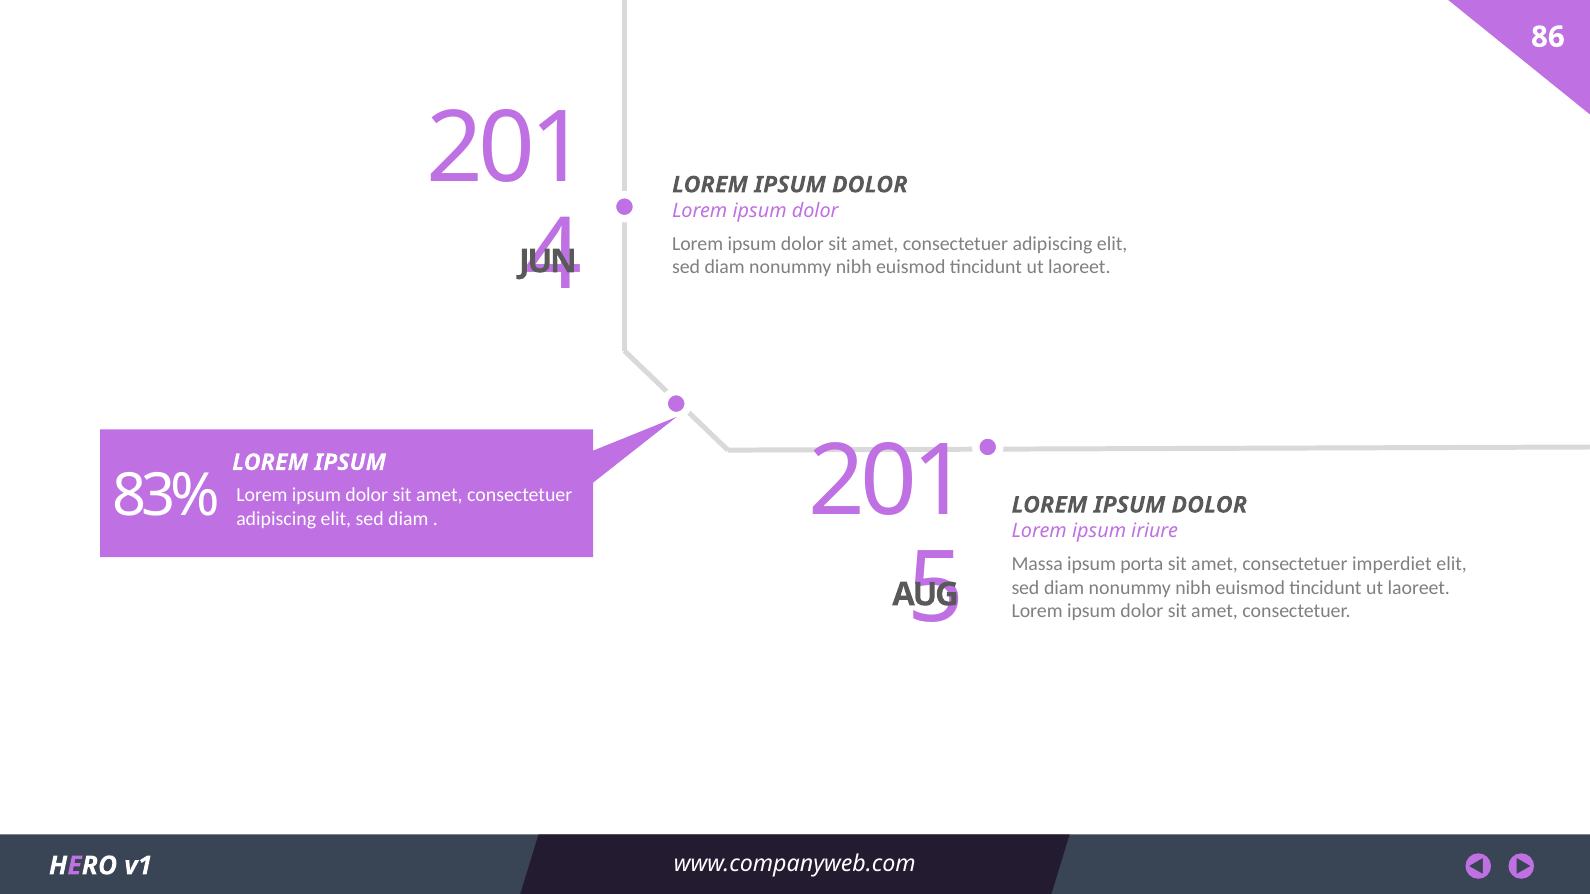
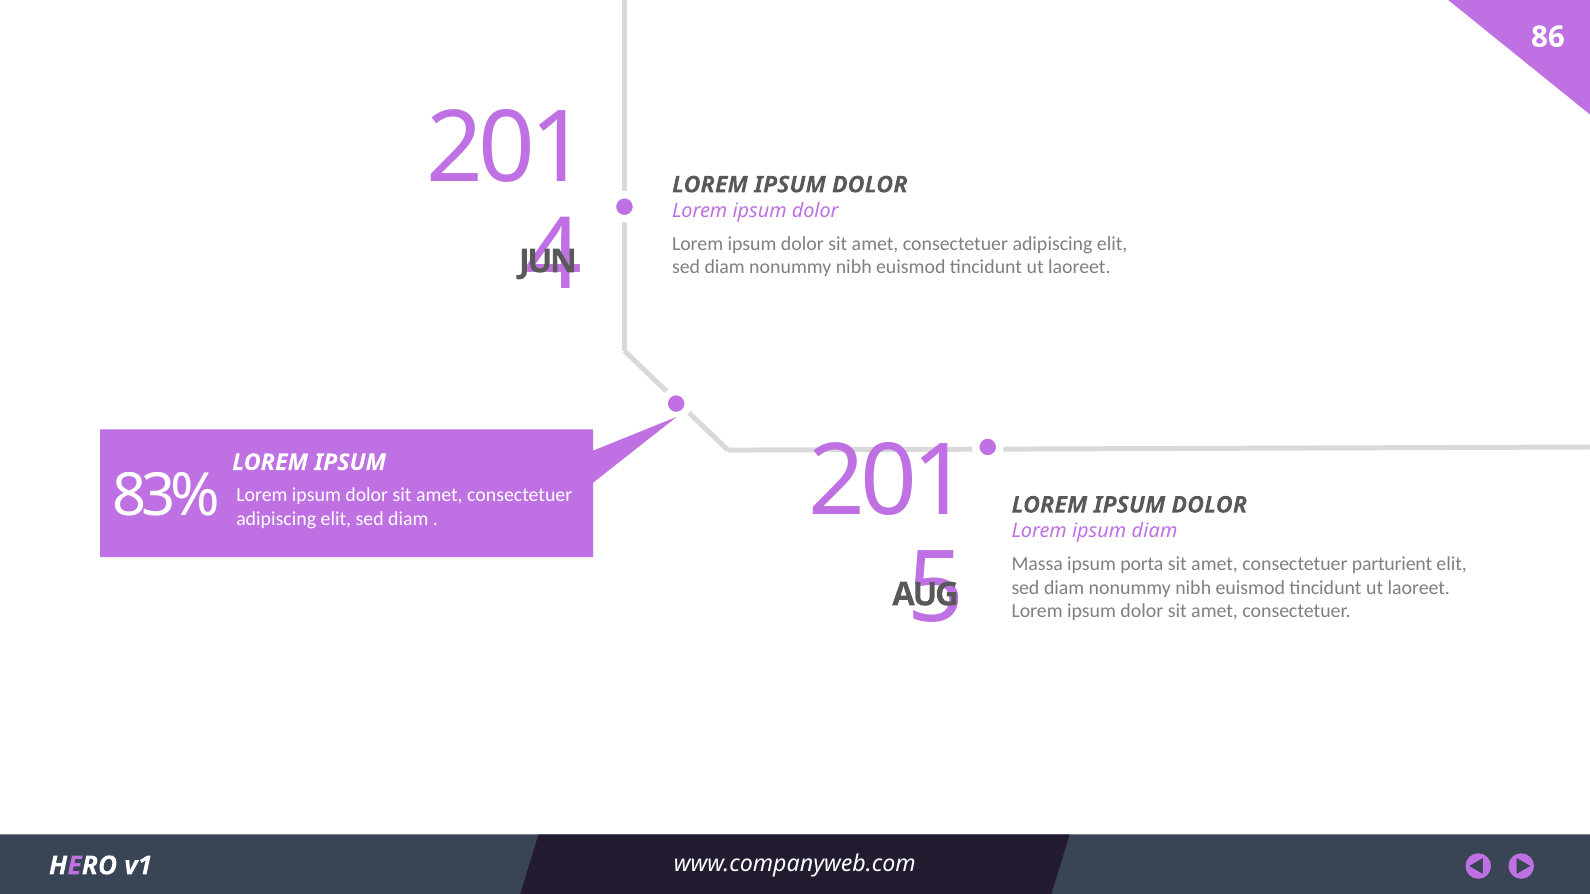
ipsum iriure: iriure -> diam (1155, 532)
imperdiet: imperdiet -> parturient (1392, 564)
